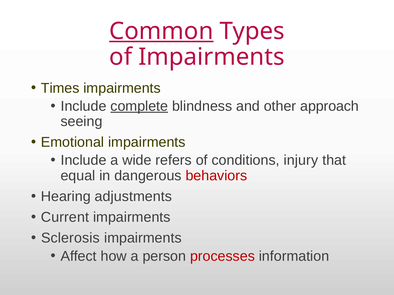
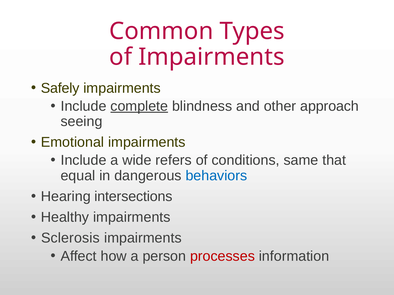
Common underline: present -> none (161, 31)
Times: Times -> Safely (60, 88)
injury: injury -> same (301, 161)
behaviors colour: red -> blue (216, 176)
adjustments: adjustments -> intersections (133, 197)
Current: Current -> Healthy (65, 218)
